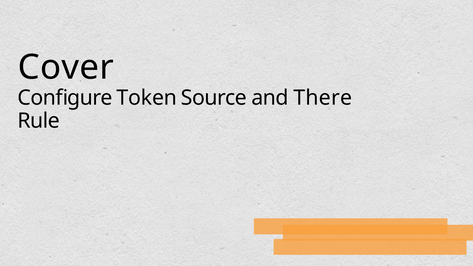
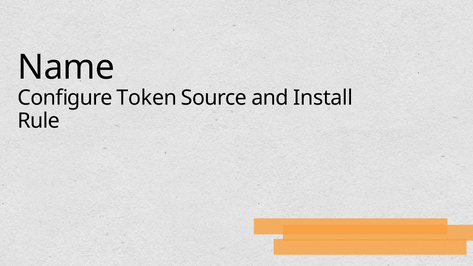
Cover: Cover -> Name (66, 67)
There: There -> Install (323, 98)
